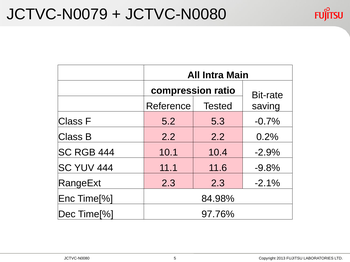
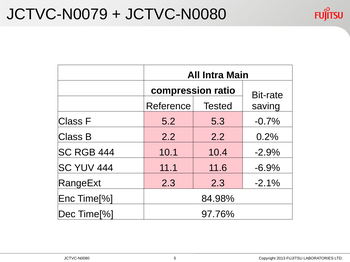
-9.8%: -9.8% -> -6.9% (267, 168)
